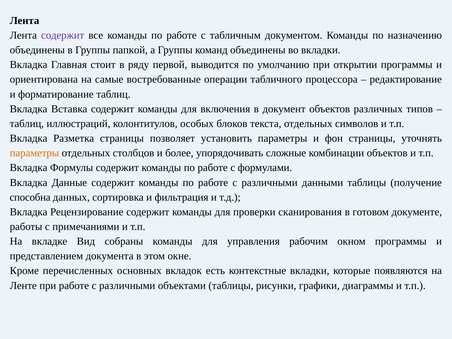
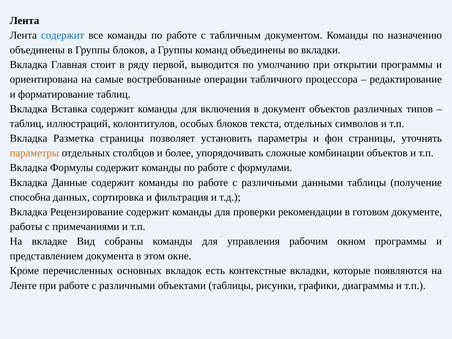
содержит colour: purple -> blue (63, 35)
Группы папкой: папкой -> блоков (130, 50)
сканирования: сканирования -> рекомендации (310, 212)
